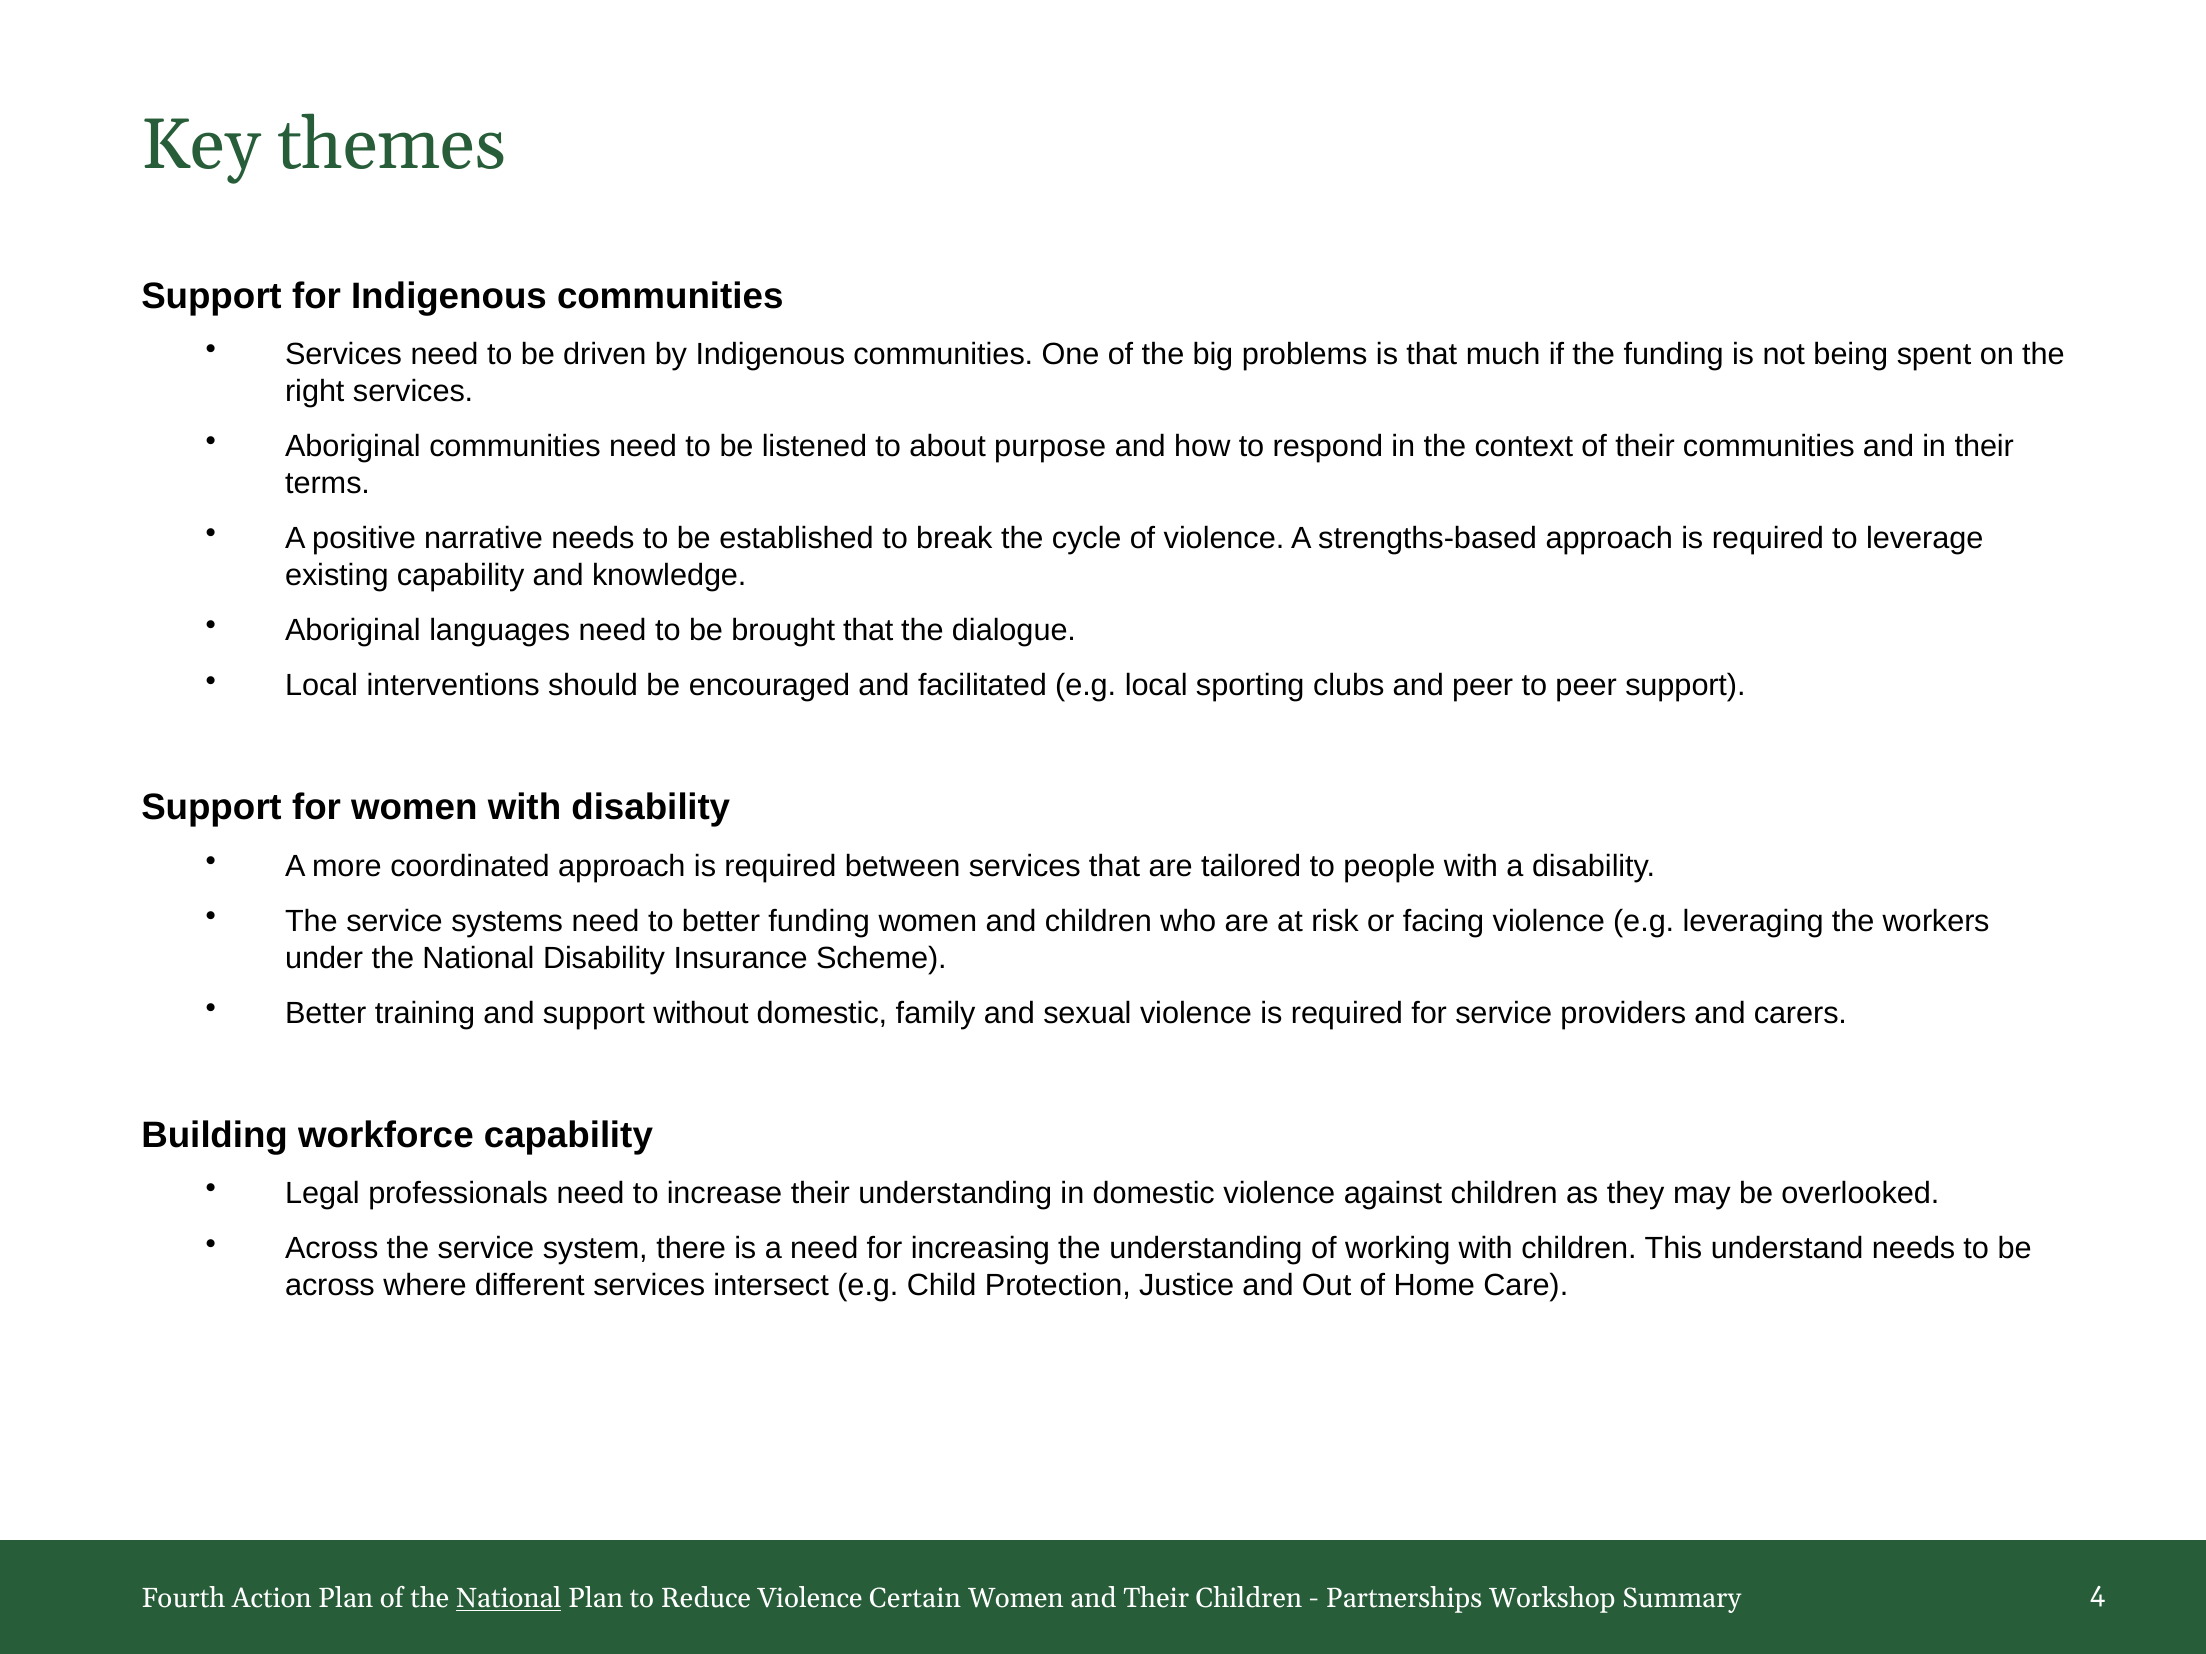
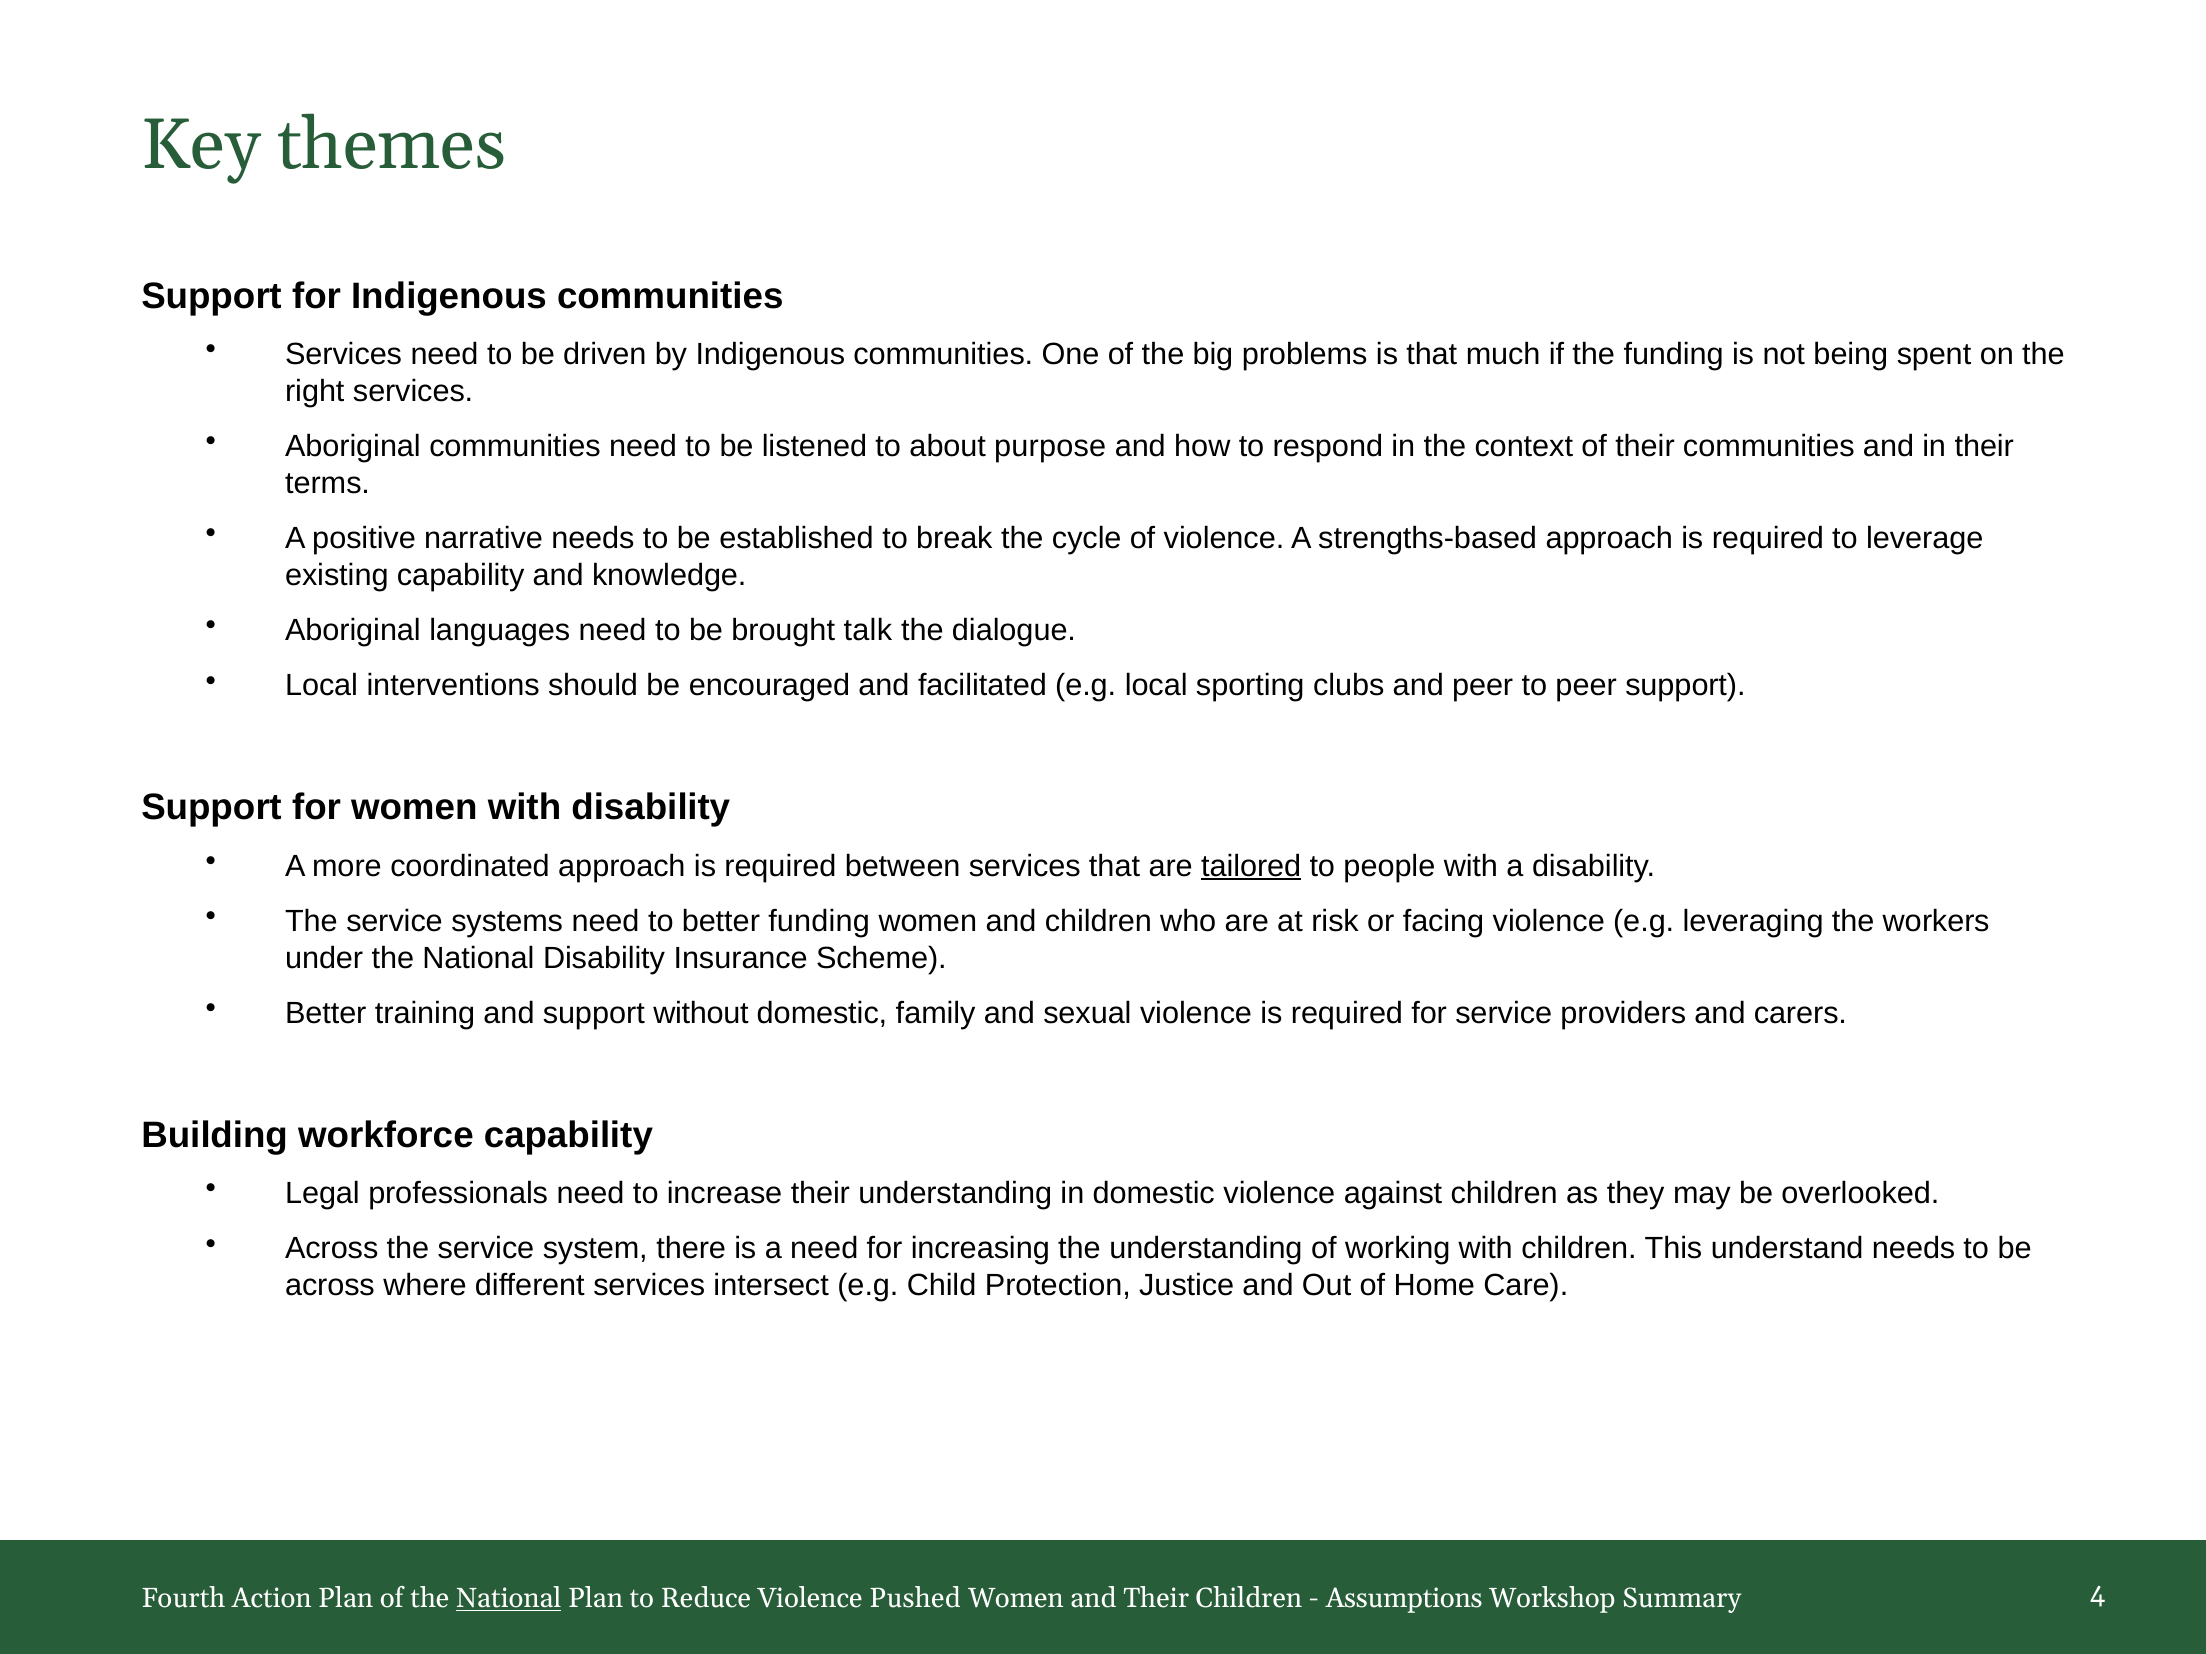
brought that: that -> talk (868, 631)
tailored underline: none -> present (1251, 866)
Certain: Certain -> Pushed (915, 1599)
Partnerships: Partnerships -> Assumptions (1404, 1599)
